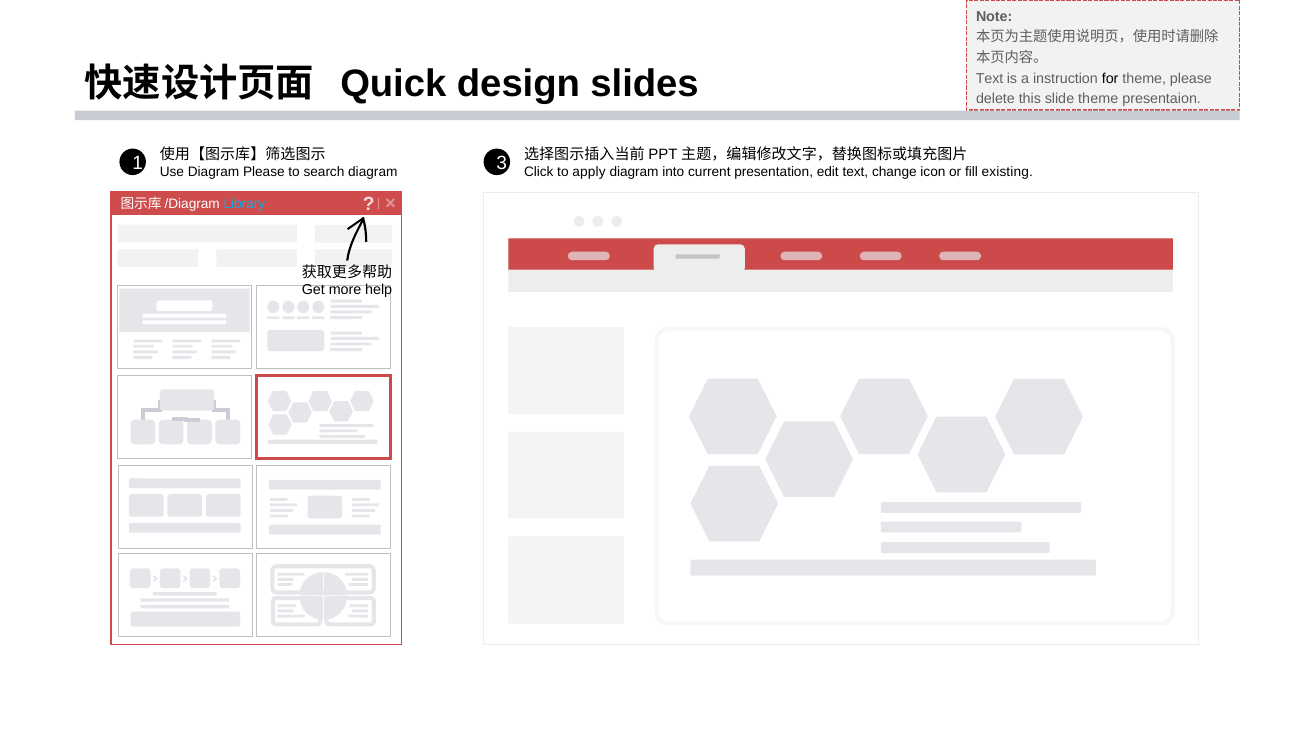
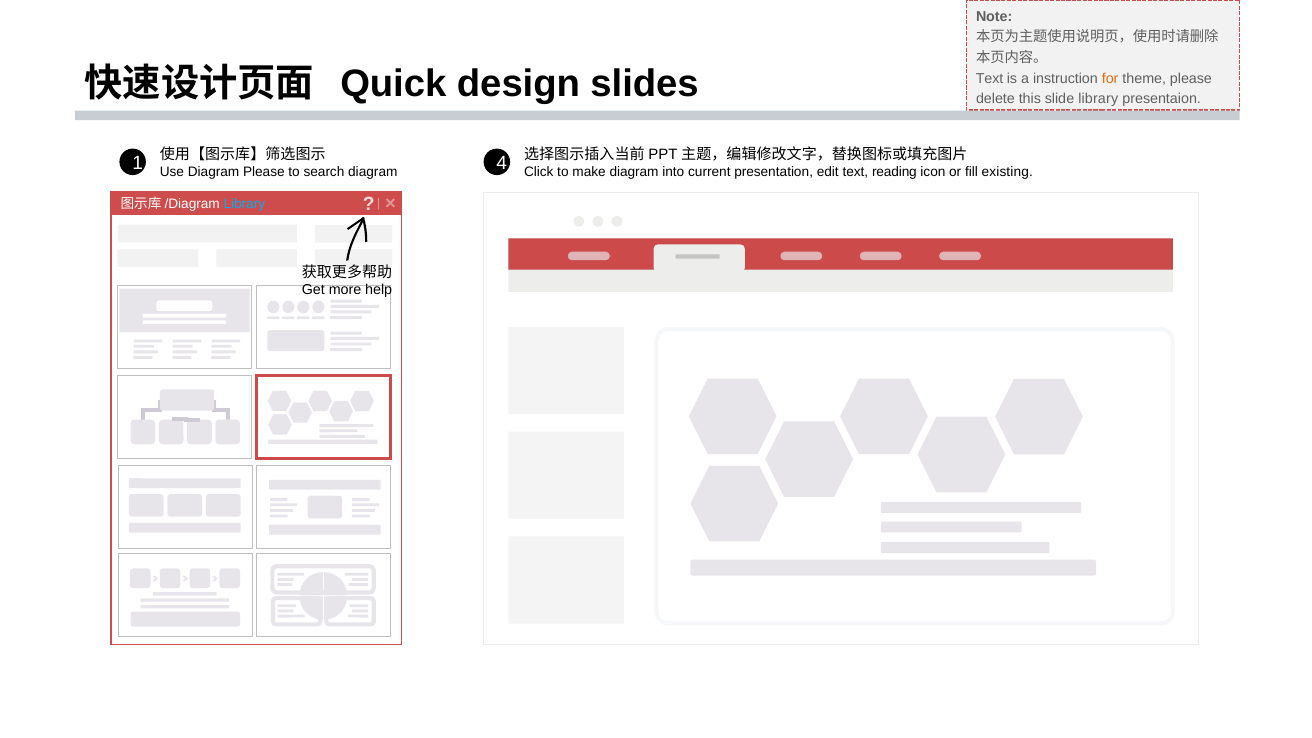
for colour: black -> orange (1110, 78)
slide theme: theme -> library (1098, 99)
3: 3 -> 4 (502, 163)
apply: apply -> make (589, 172)
change: change -> reading (894, 172)
